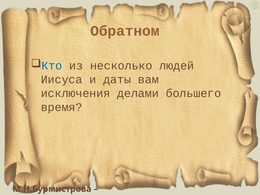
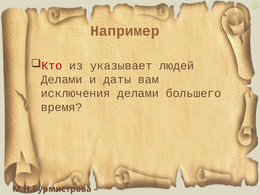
Обратном: Обратном -> Например (125, 31)
Кто colour: blue -> red (52, 66)
несколько: несколько -> указывает (121, 66)
Иисуса: Иисуса -> Делами (62, 79)
